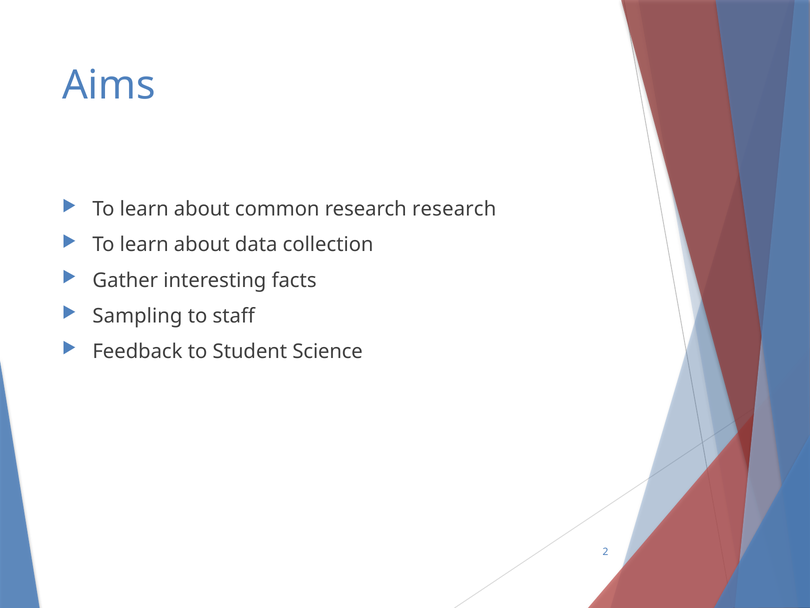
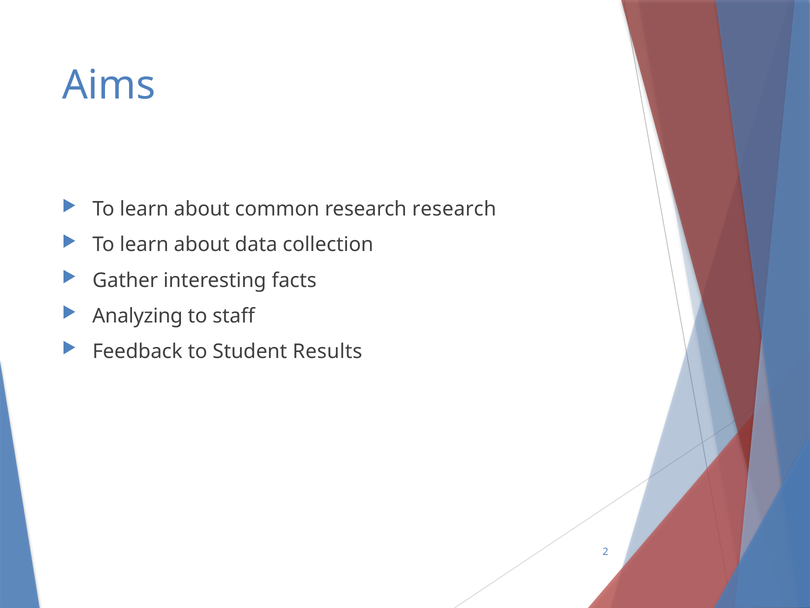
Sampling: Sampling -> Analyzing (138, 316)
Science: Science -> Results (327, 351)
